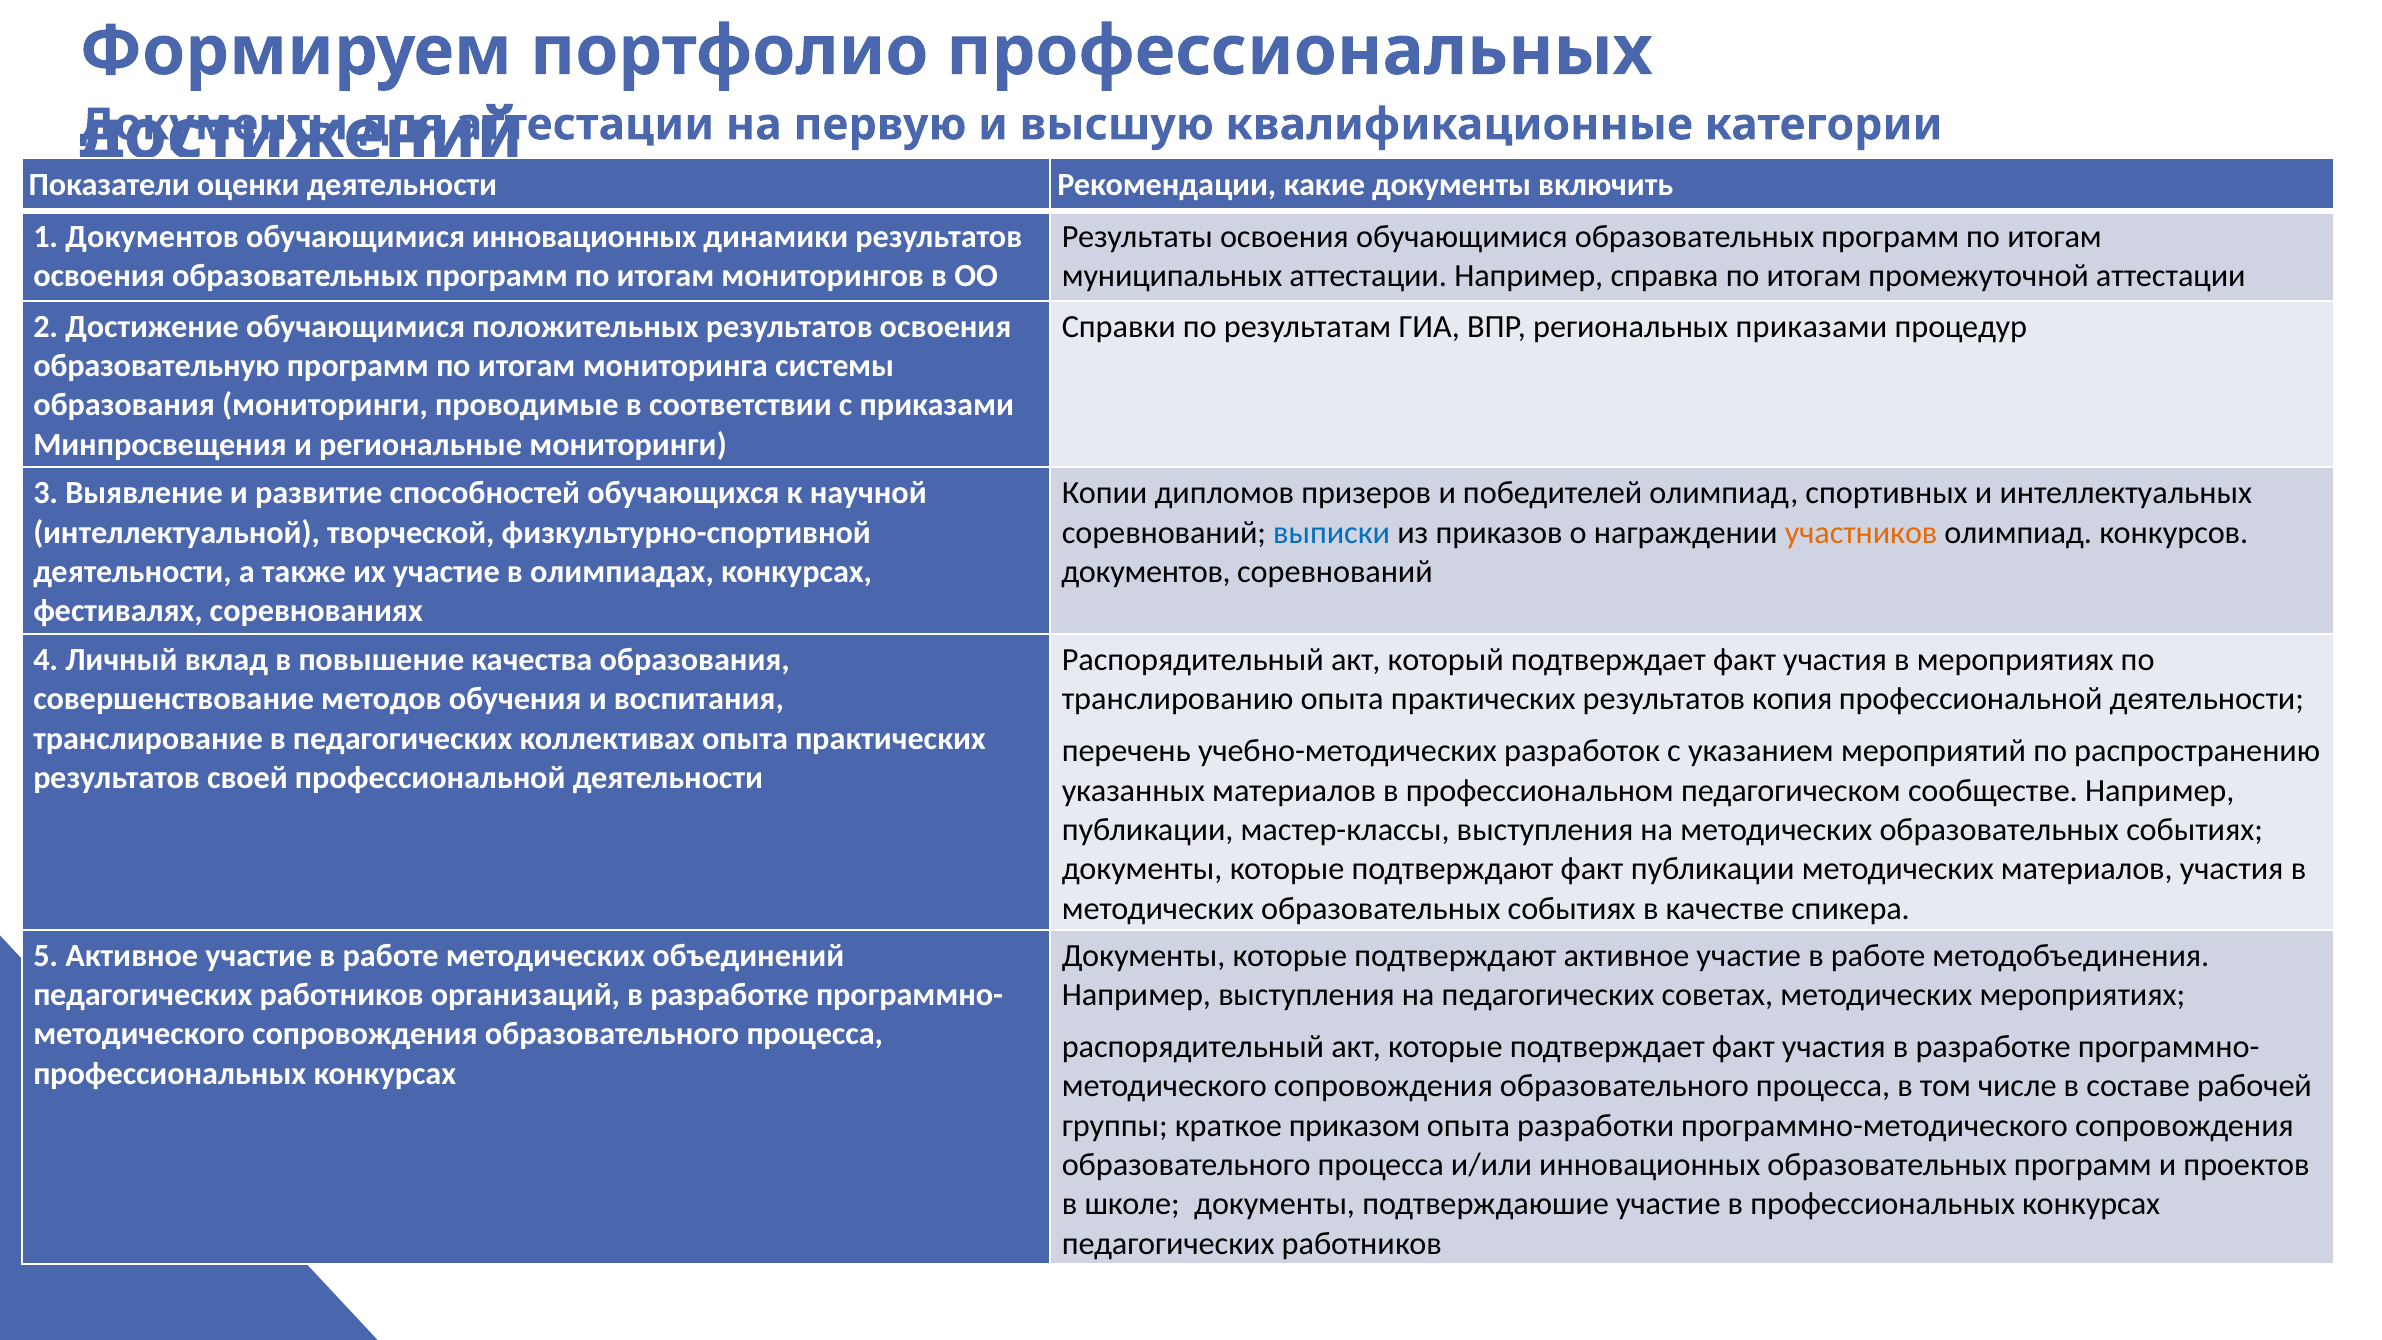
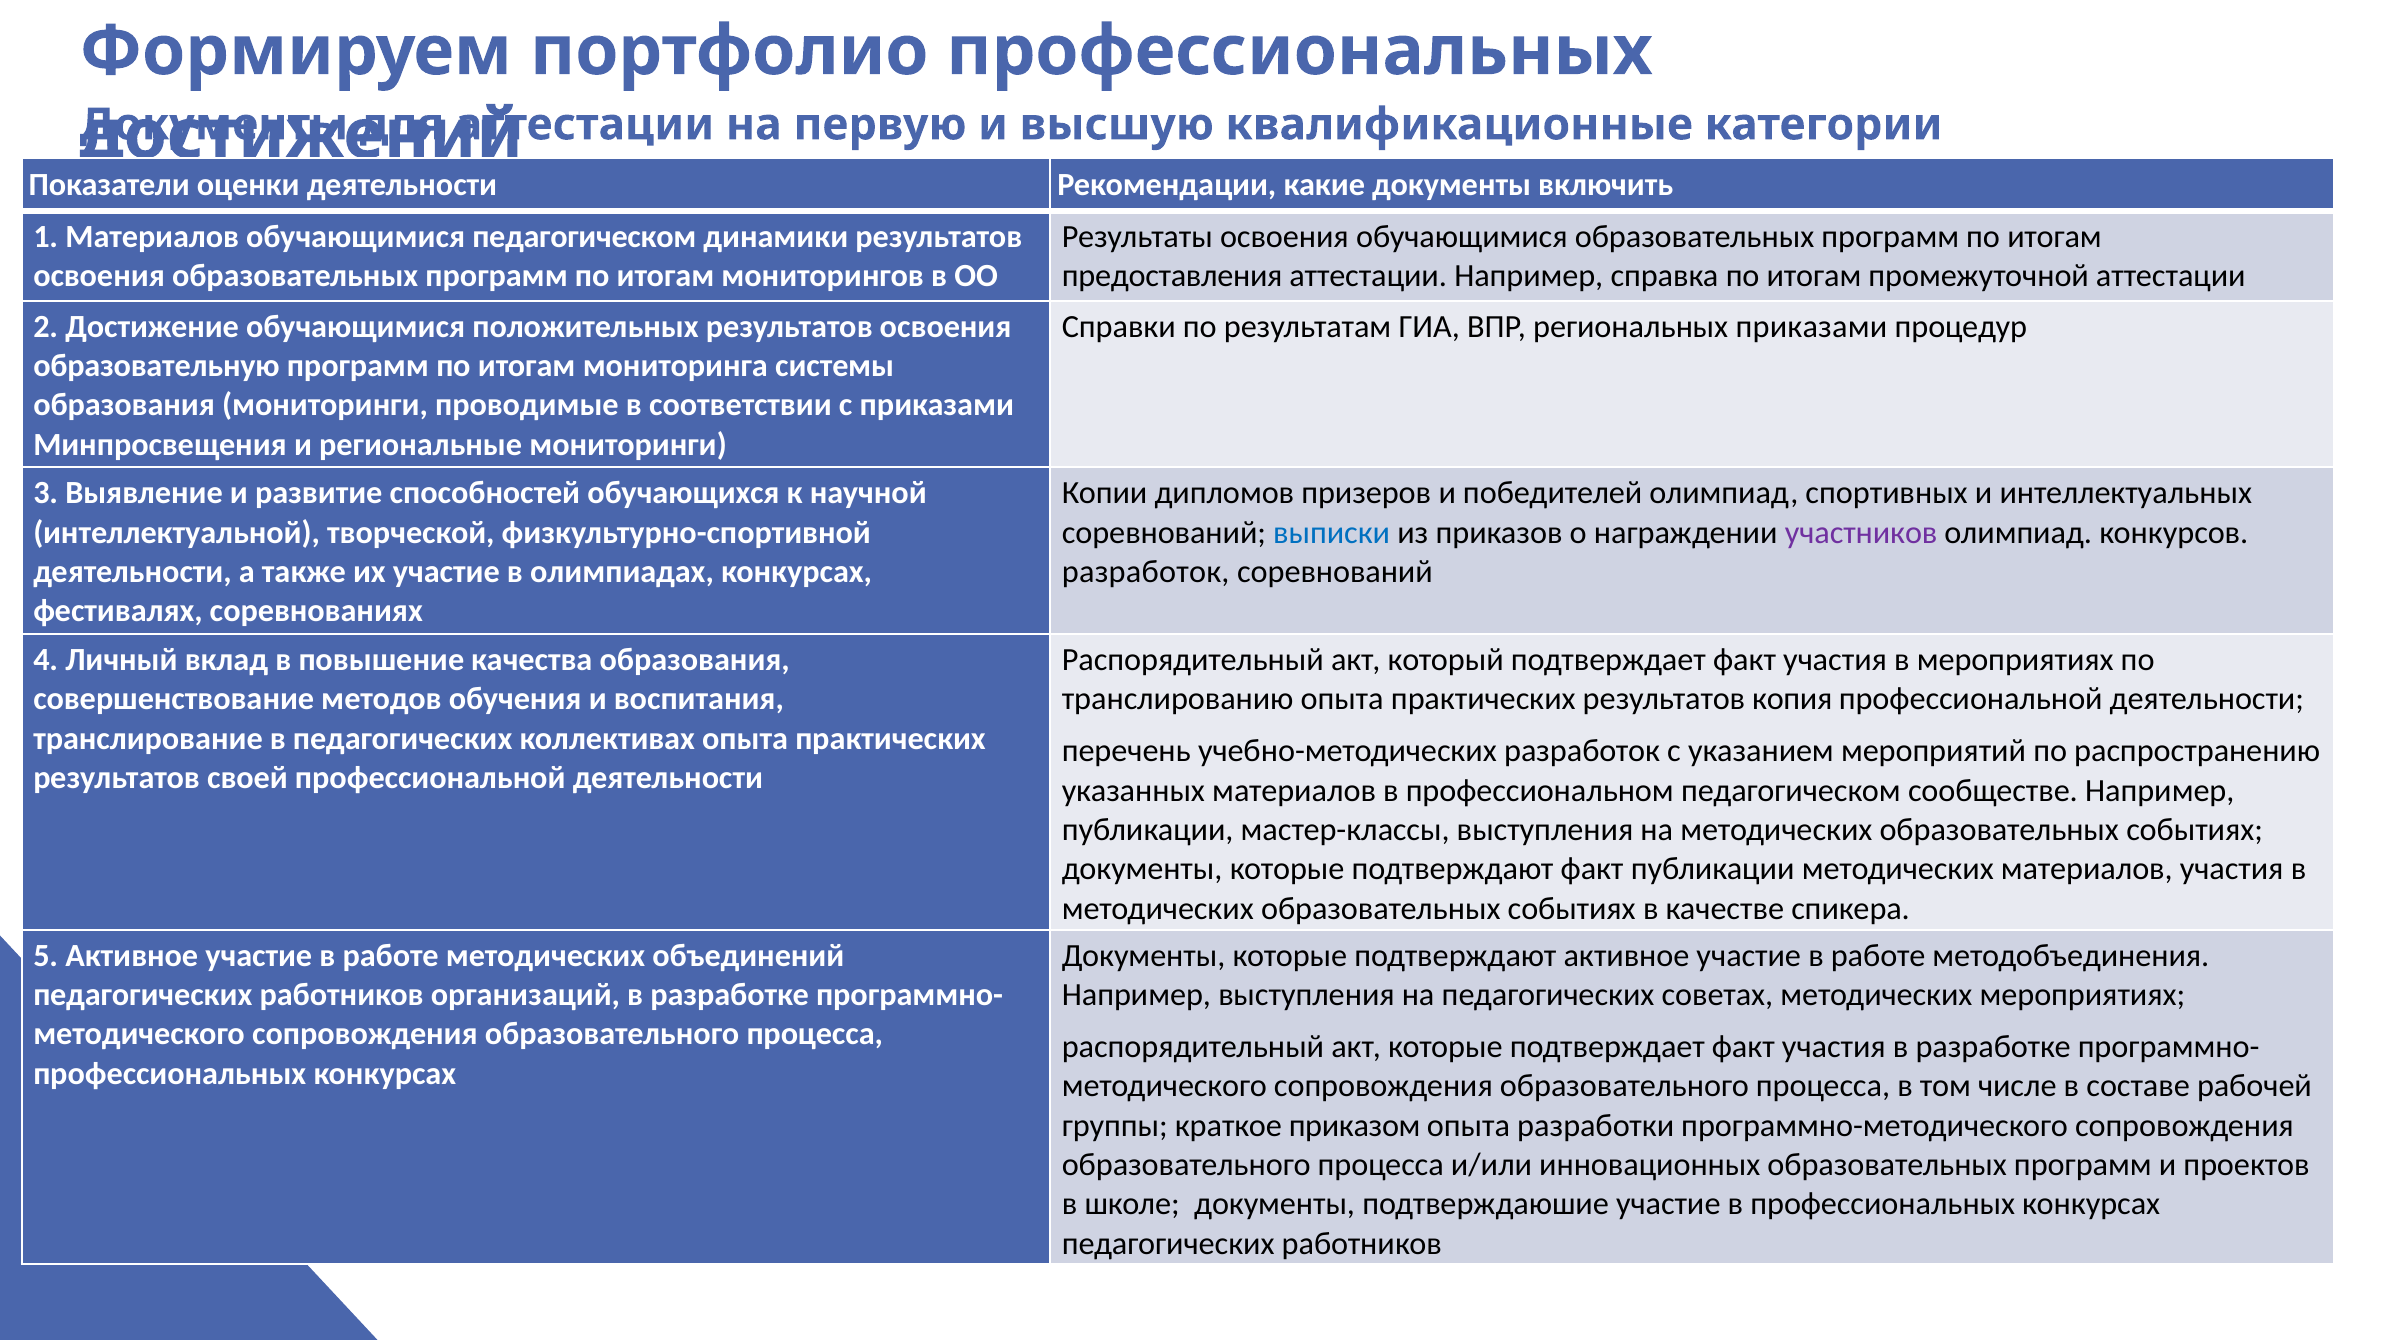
1 Документов: Документов -> Материалов (152, 237)
обучающимися инновационных: инновационных -> педагогическом (584, 237)
муниципальных: муниципальных -> предоставления (1172, 276)
участников colour: orange -> purple (1861, 532)
документов: документов -> разработок (1146, 572)
